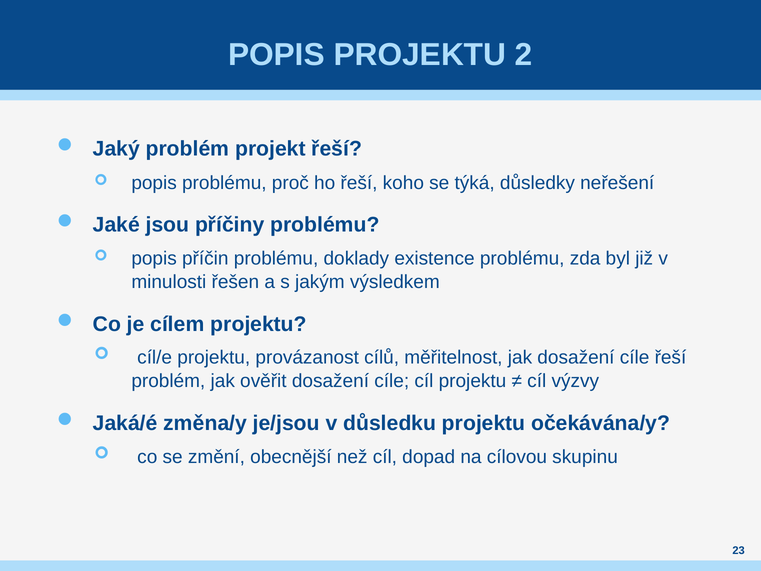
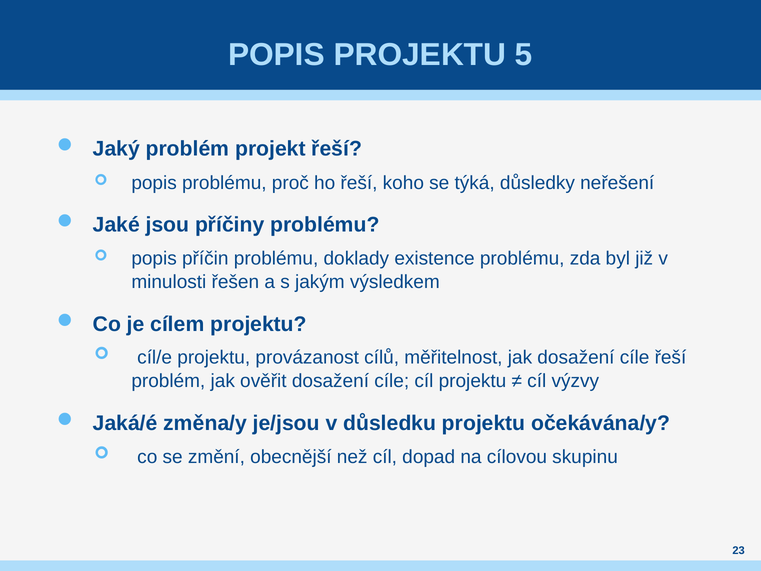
2: 2 -> 5 (524, 55)
